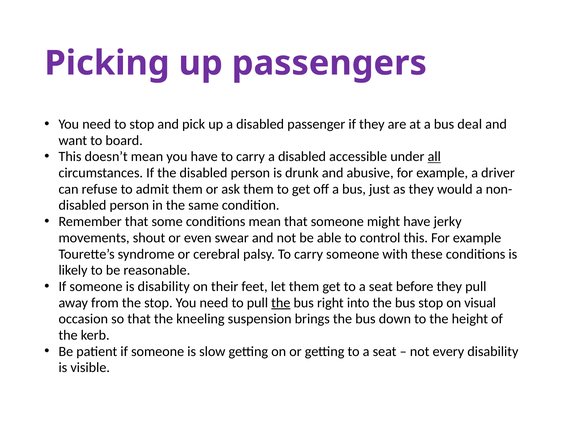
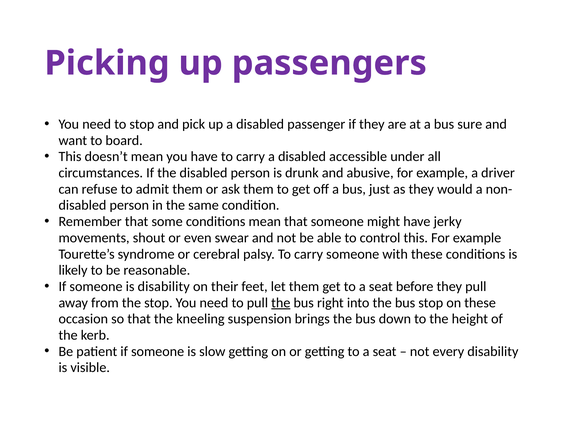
deal: deal -> sure (470, 124)
all underline: present -> none (434, 157)
on visual: visual -> these (480, 303)
